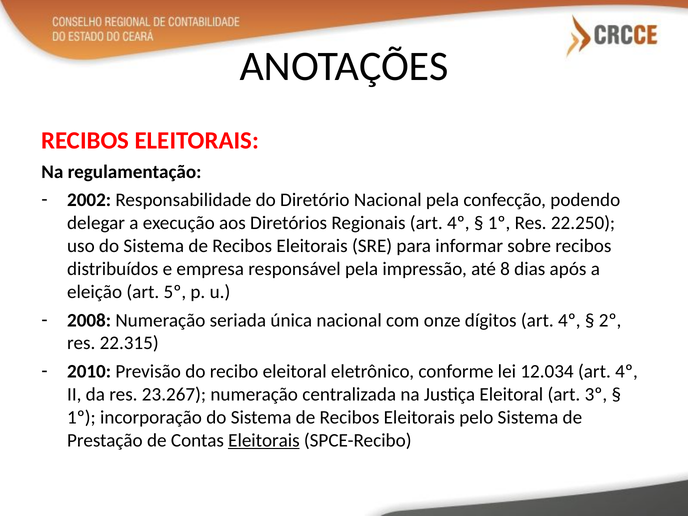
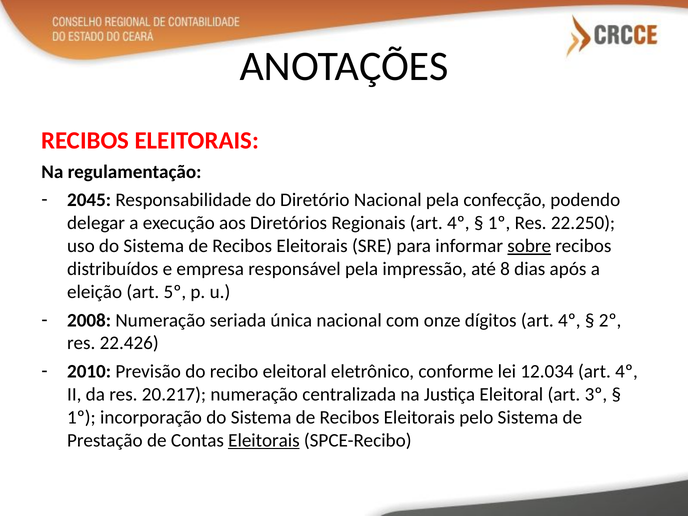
2002: 2002 -> 2045 (89, 200)
sobre underline: none -> present (529, 246)
22.315: 22.315 -> 22.426 (129, 343)
23.267: 23.267 -> 20.217 (174, 394)
